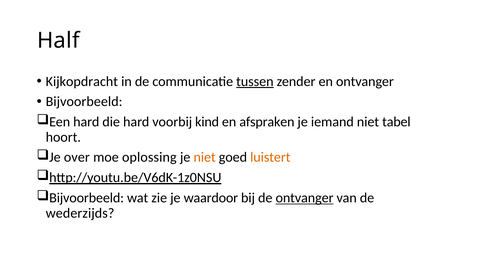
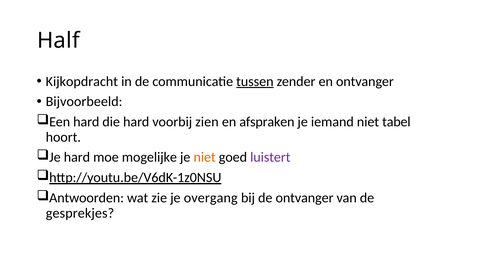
kind: kind -> zien (207, 122)
Je over: over -> hard (77, 157)
oplossing: oplossing -> mogelijke (149, 157)
luistert colour: orange -> purple (270, 157)
Bijvoorbeeld: Bijvoorbeeld -> Antwoorden (87, 198)
waardoor: waardoor -> overgang (211, 198)
ontvanger underline: present -> none (305, 198)
wederzijds: wederzijds -> gesprekjes (80, 213)
